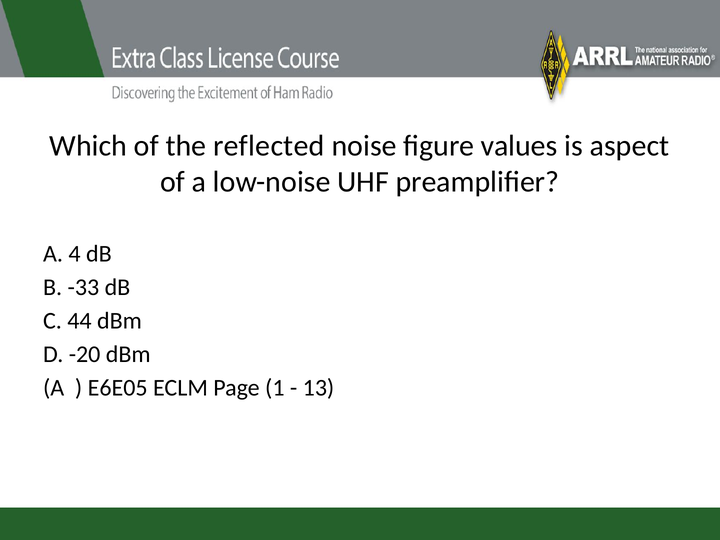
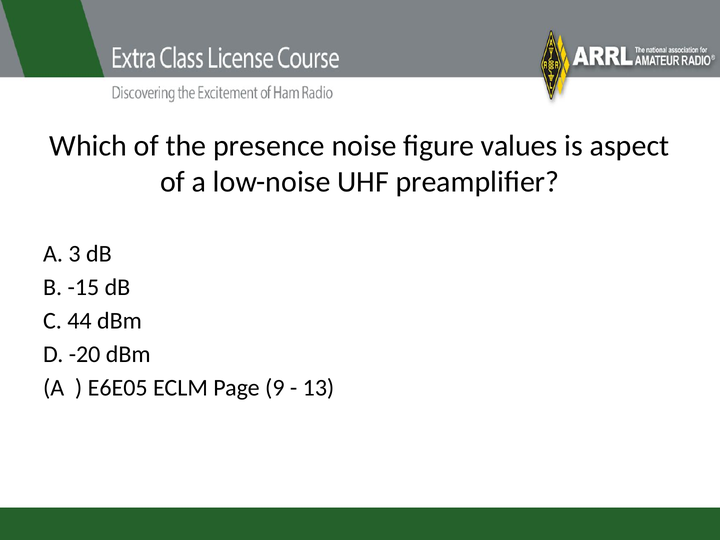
reflected: reflected -> presence (269, 146)
4: 4 -> 3 (75, 254)
-33: -33 -> -15 (83, 287)
1: 1 -> 9 (275, 388)
